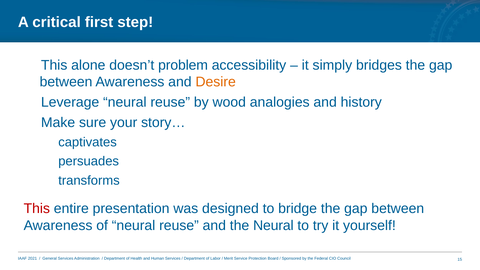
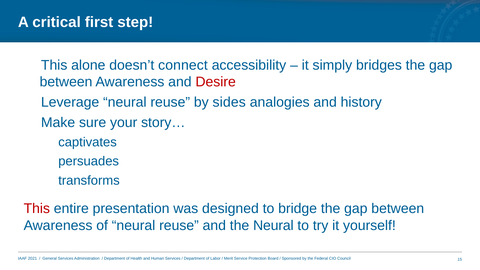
problem: problem -> connect (183, 65)
Desire colour: orange -> red (216, 82)
wood: wood -> sides (229, 102)
